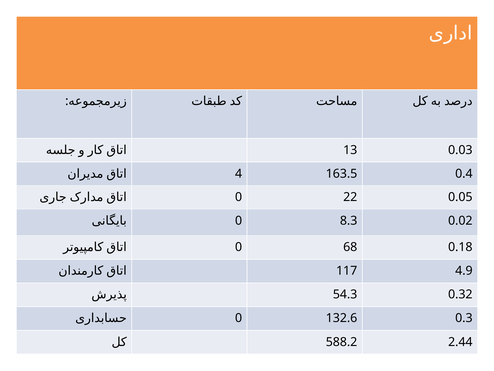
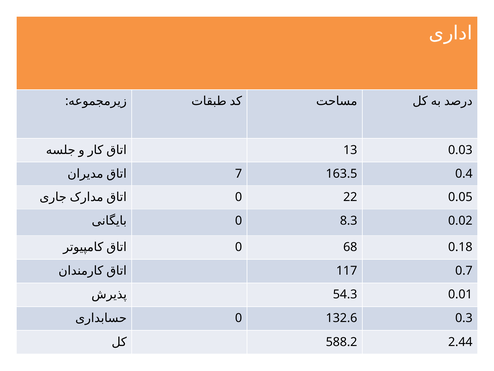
4: 4 -> 7 (239, 173)
4.9: 4.9 -> 0.7 (464, 270)
0.32: 0.32 -> 0.01 (460, 294)
